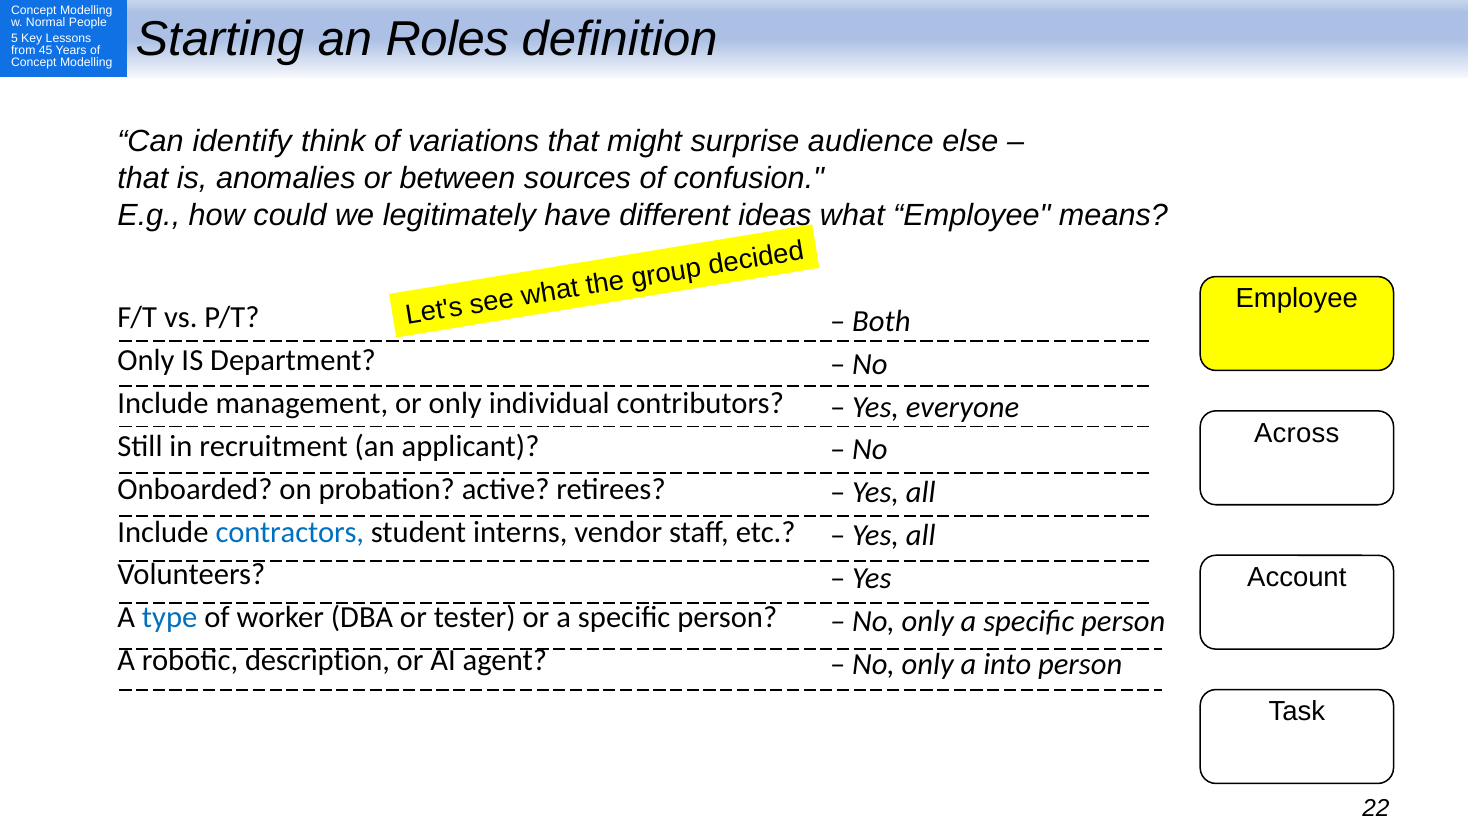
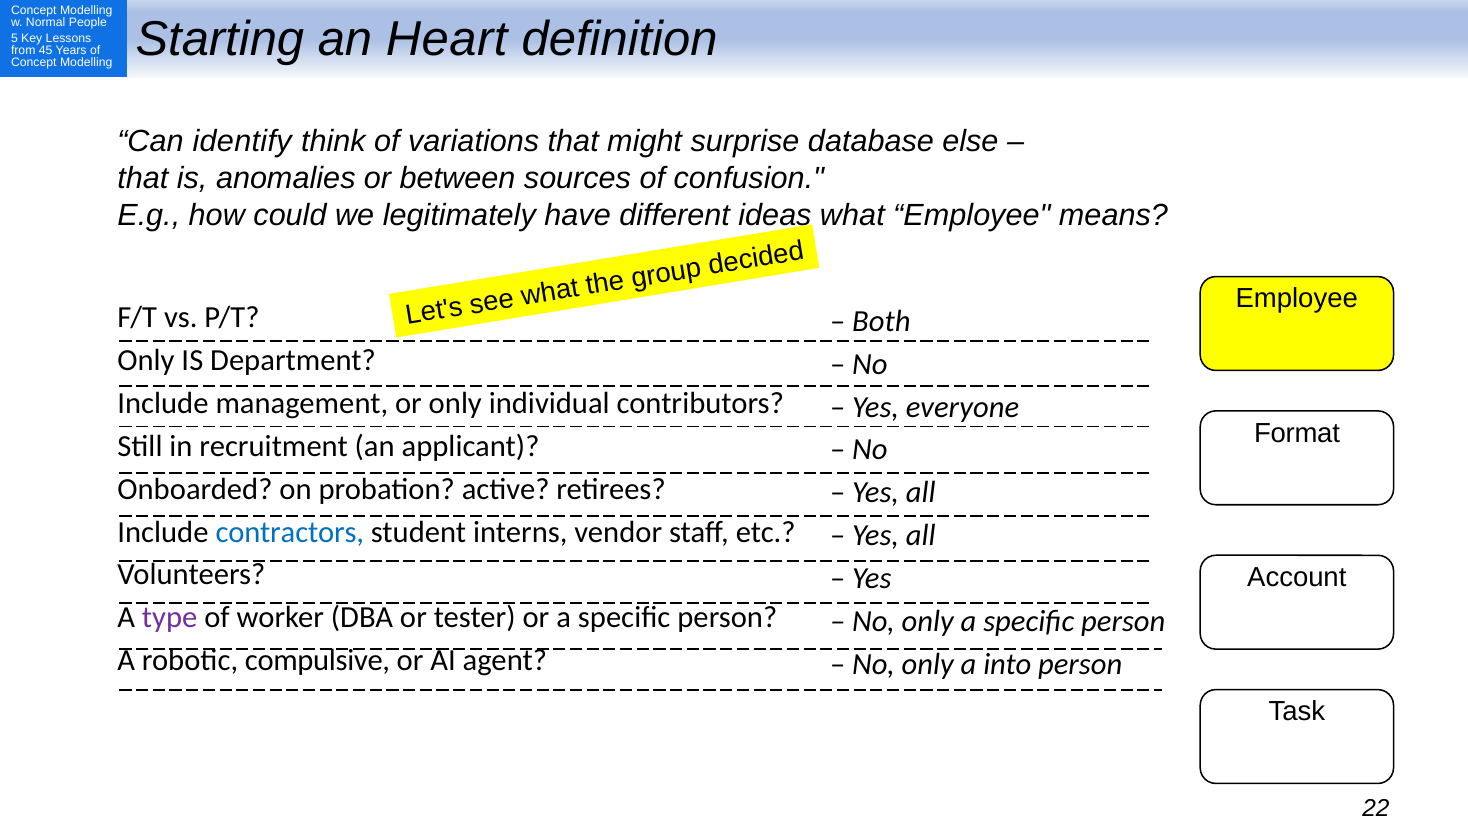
Roles: Roles -> Heart (447, 39)
audience: audience -> database (871, 142)
Across: Across -> Format (1297, 433)
type colour: blue -> purple (170, 617)
description: description -> compulsive (318, 660)
